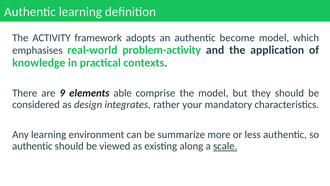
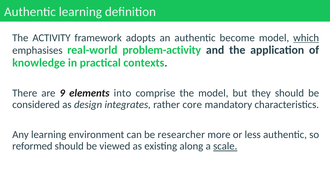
which underline: none -> present (306, 38)
able: able -> into (122, 93)
your: your -> core (192, 104)
summarize: summarize -> researcher (181, 134)
authentic: authentic -> reformed (32, 146)
